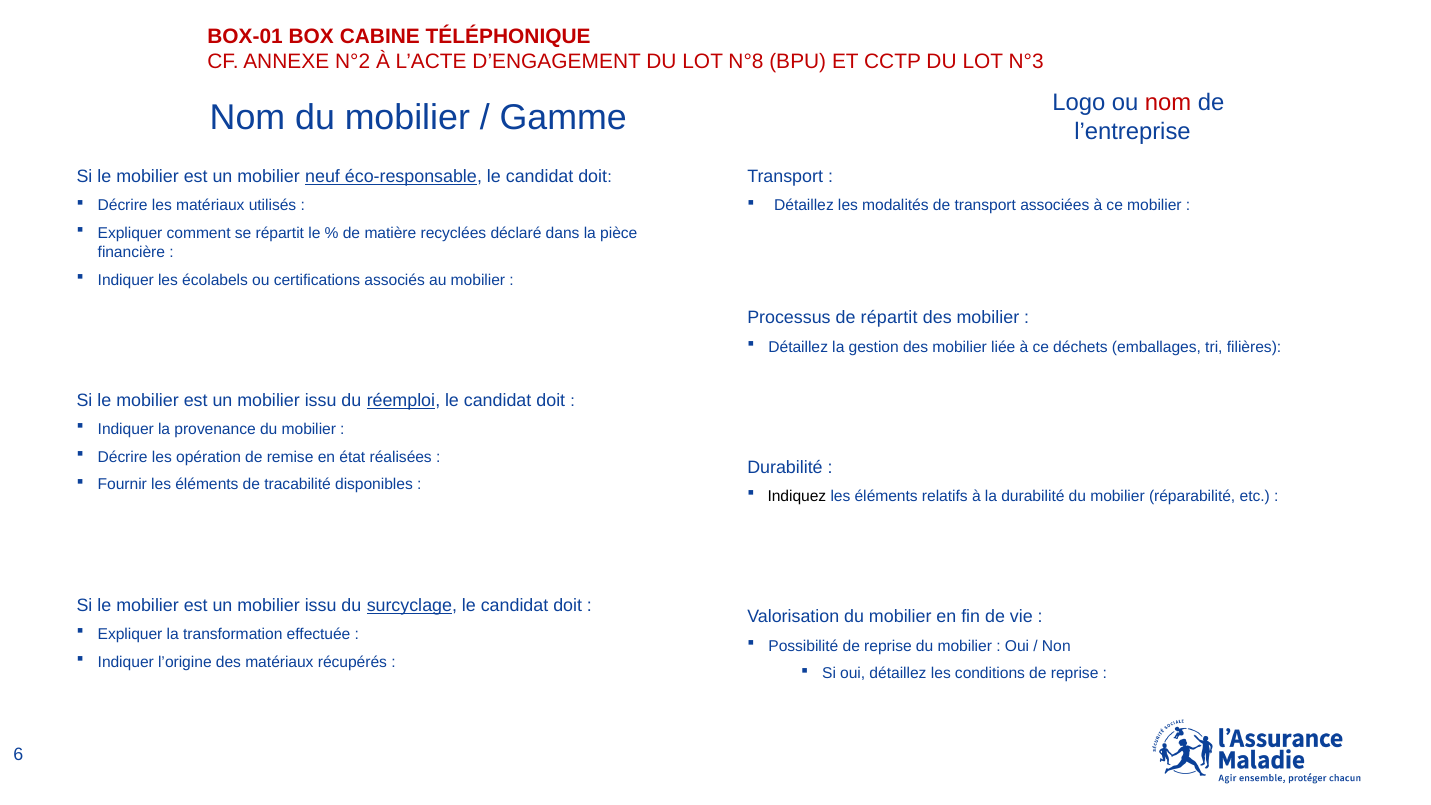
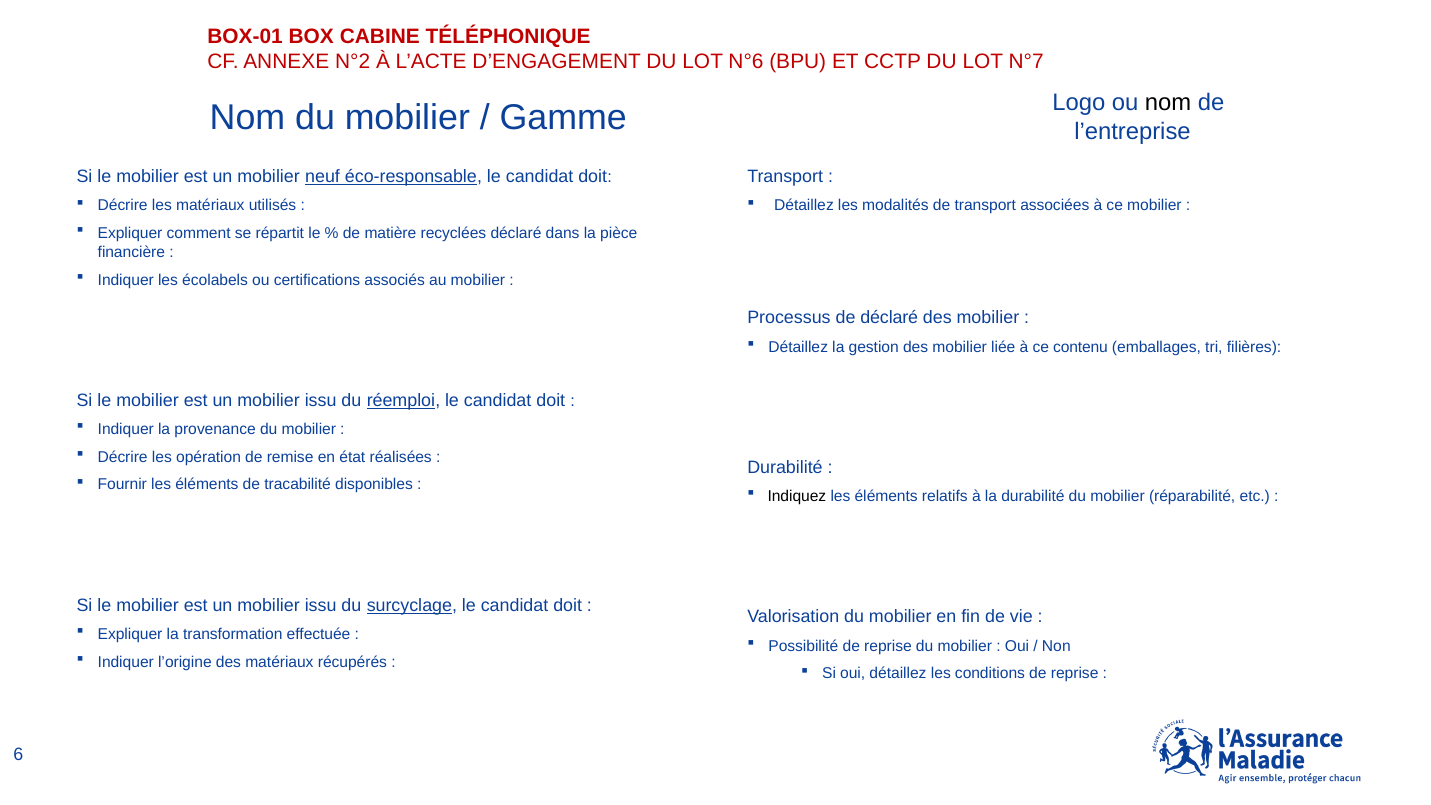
N°8: N°8 -> N°6 (746, 61)
N°3: N°3 -> N°7 (1026, 61)
nom colour: red -> black (1168, 103)
de répartit: répartit -> déclaré (889, 318)
déchets: déchets -> contenu (1081, 347)
